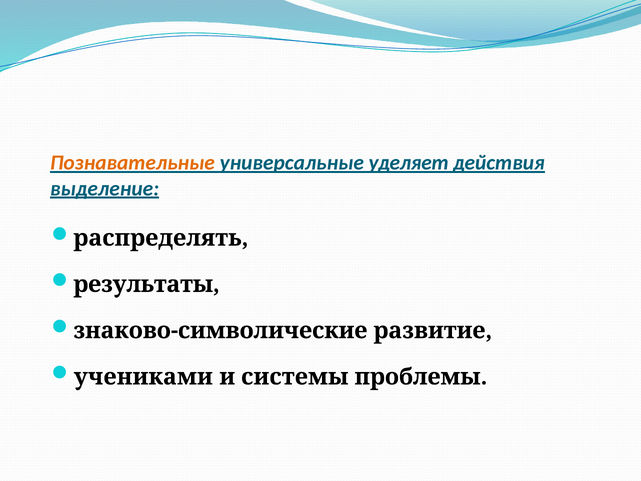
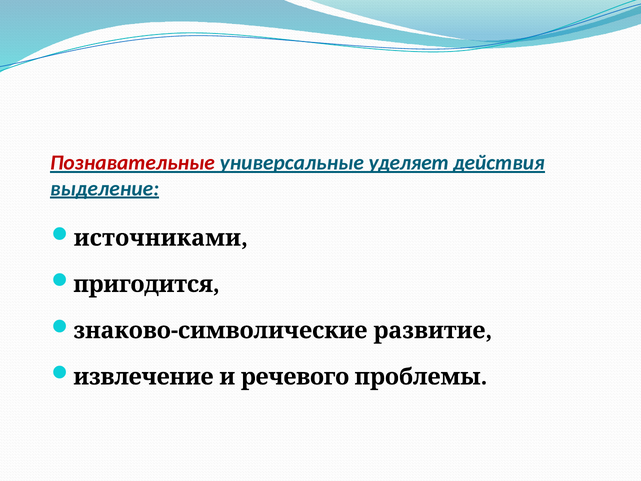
Познавательные colour: orange -> red (132, 163)
распределять: распределять -> источниками (161, 238)
результаты: результаты -> пригодится (147, 284)
учениками: учениками -> извлечение (143, 377)
системы: системы -> речевого (295, 377)
